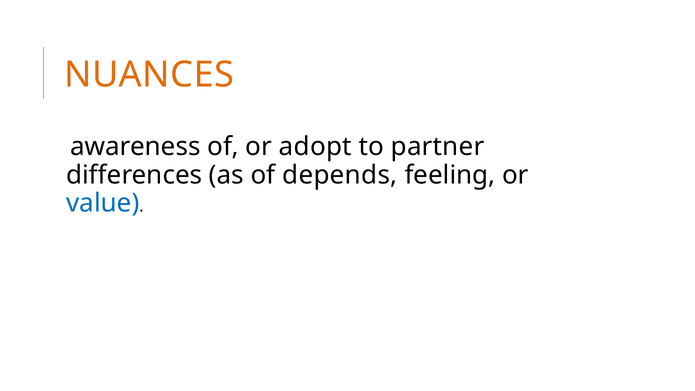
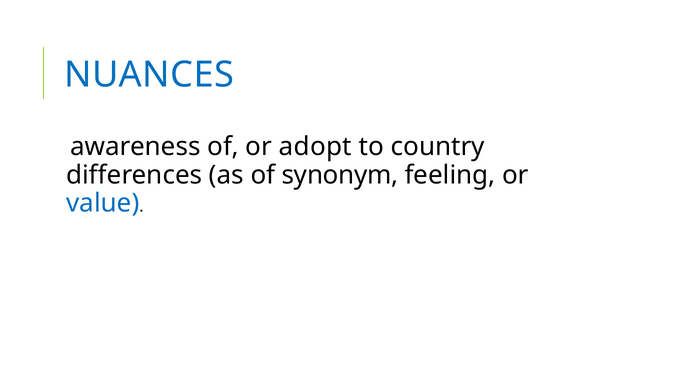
NUANCES colour: orange -> blue (149, 75)
partner: partner -> country (438, 147)
depends: depends -> synonym (340, 175)
